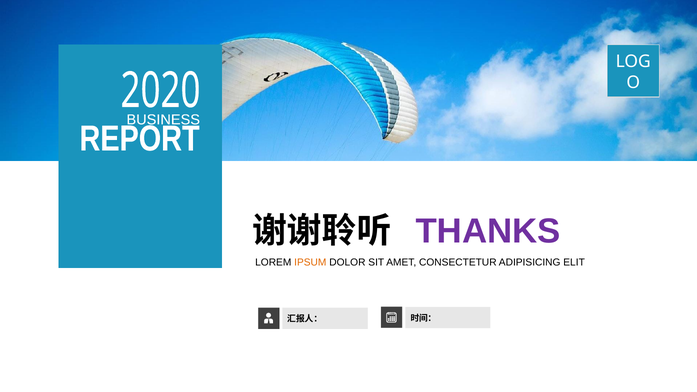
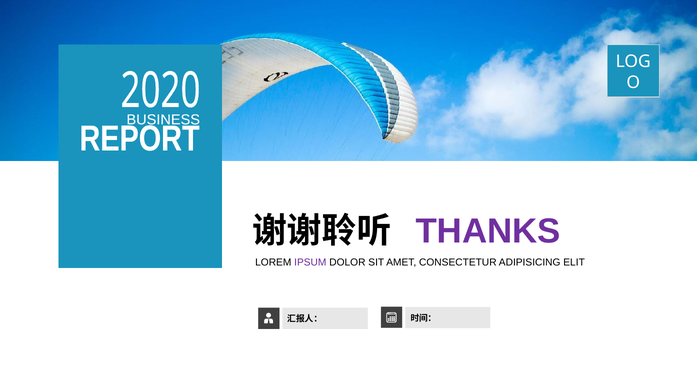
IPSUM colour: orange -> purple (310, 262)
